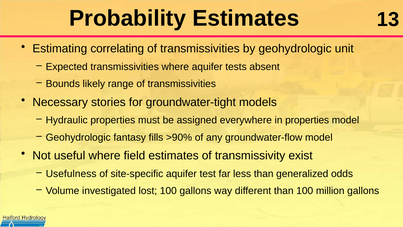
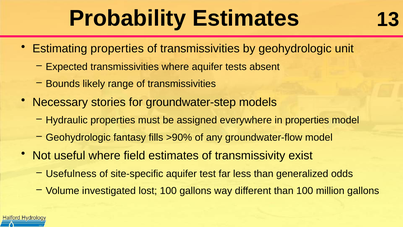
Estimating correlating: correlating -> properties (117, 49)
groundwater-tight: groundwater-tight -> groundwater-step (191, 102)
